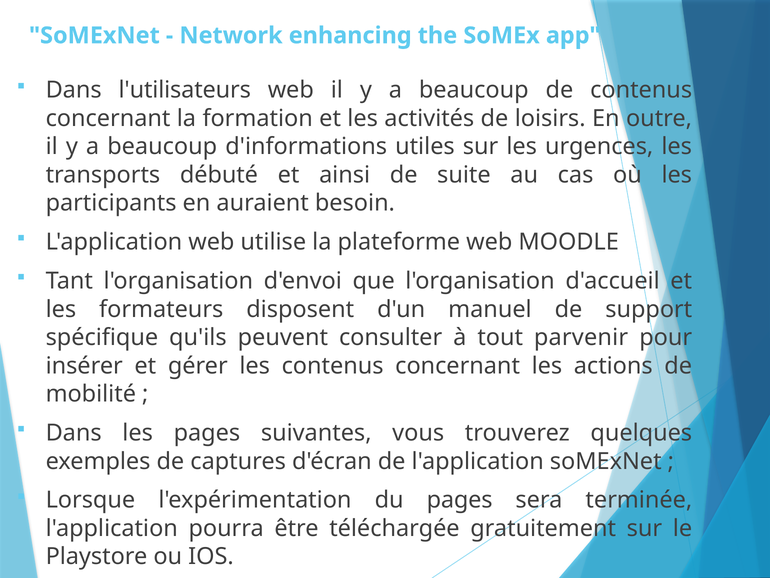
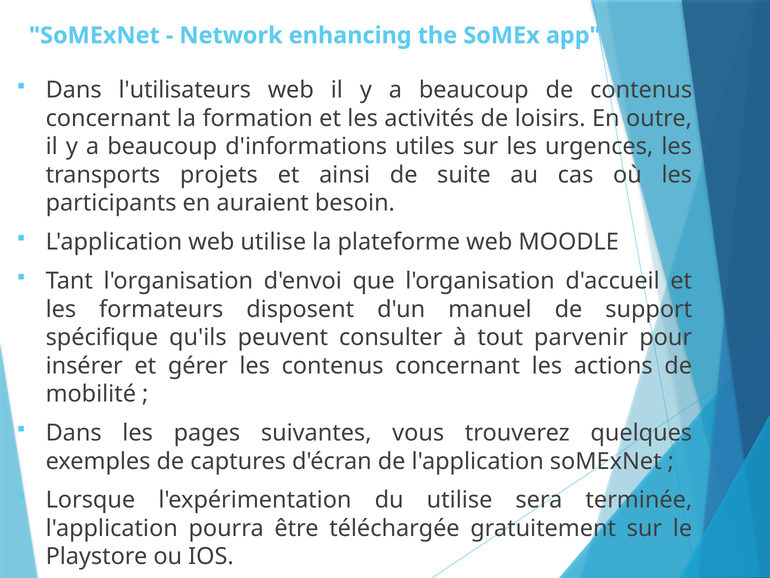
débuté: débuté -> projets (219, 175)
du pages: pages -> utilise (460, 500)
